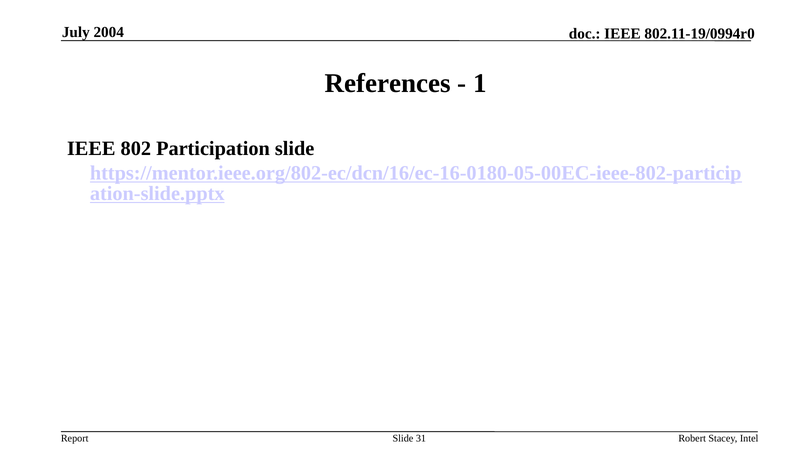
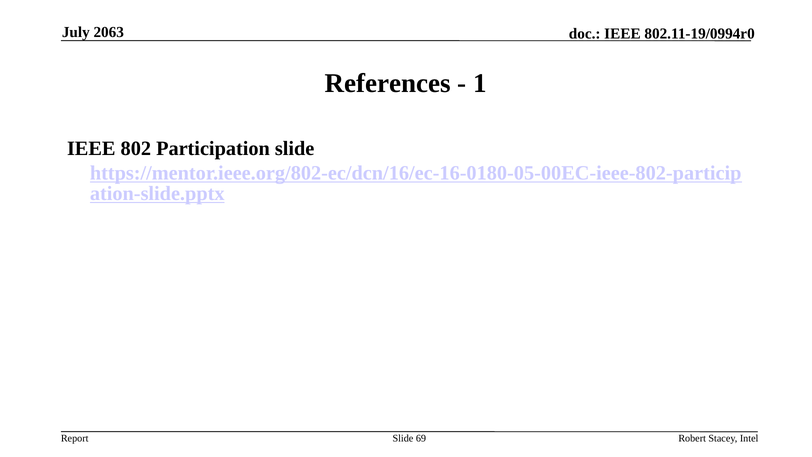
2004: 2004 -> 2063 (109, 32)
31: 31 -> 69 (421, 438)
